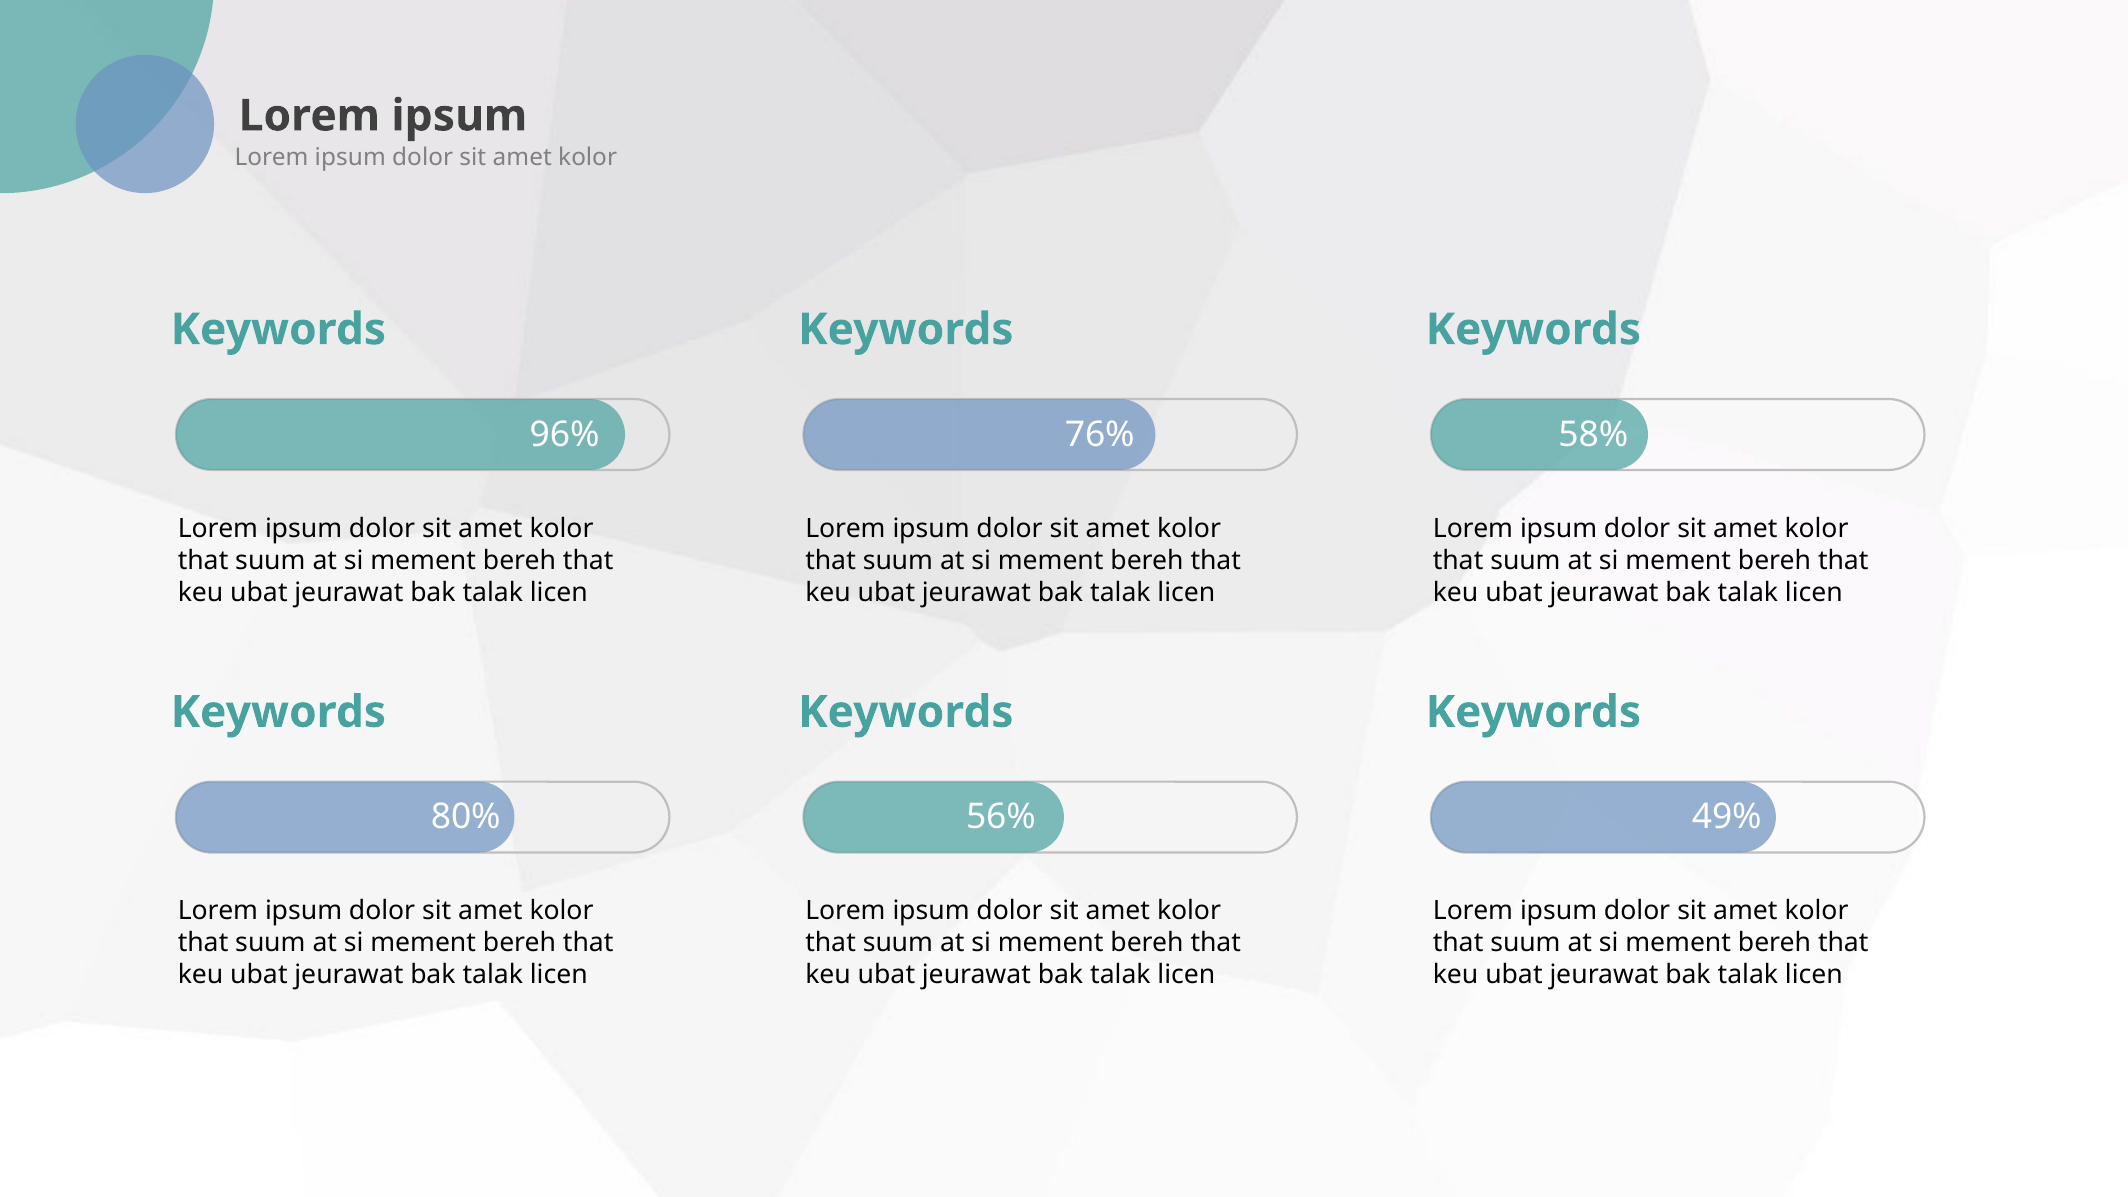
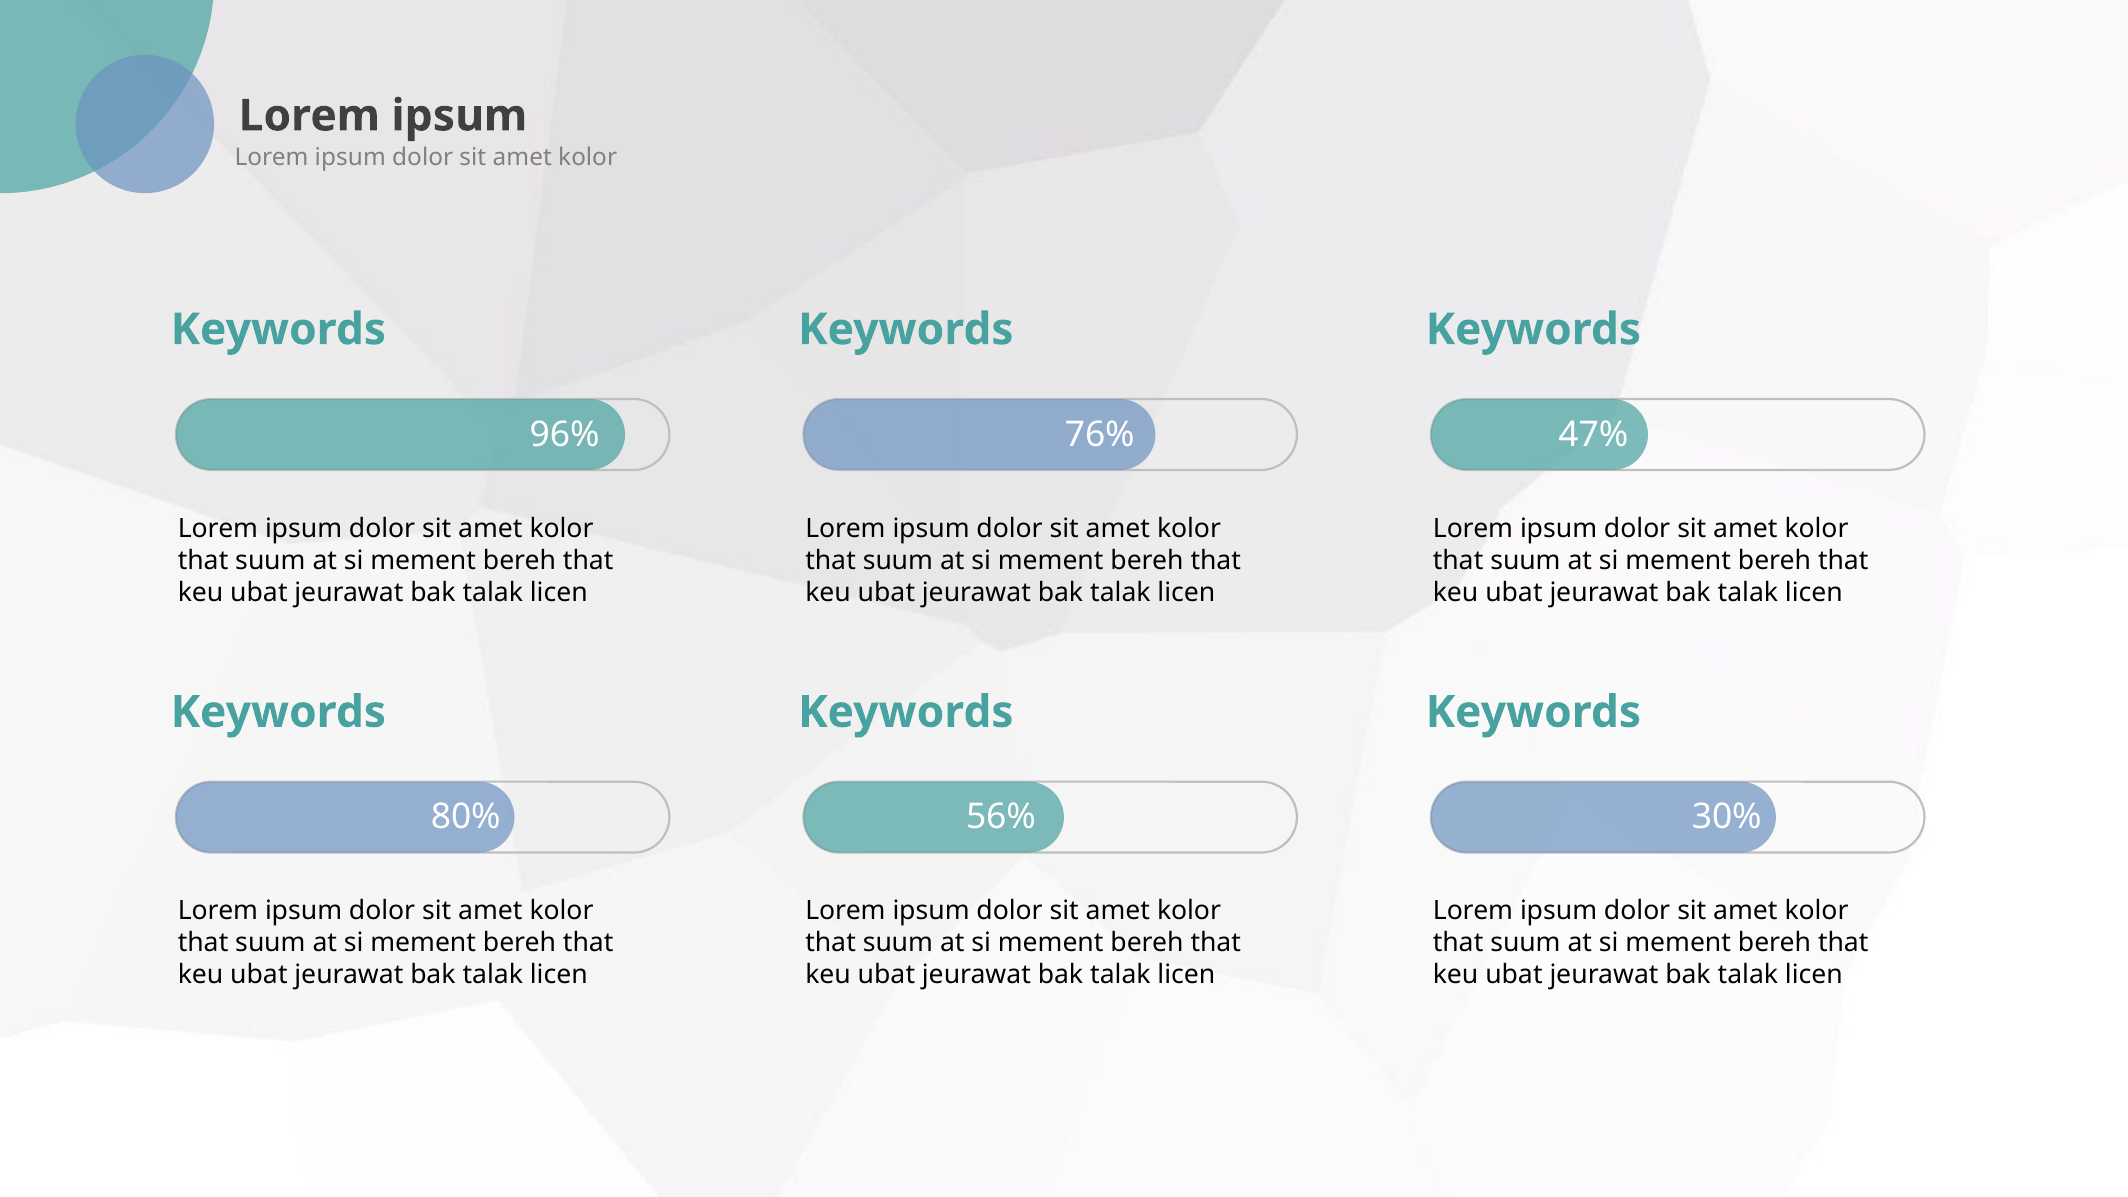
58%: 58% -> 47% (1593, 435)
49%: 49% -> 30% (1727, 817)
